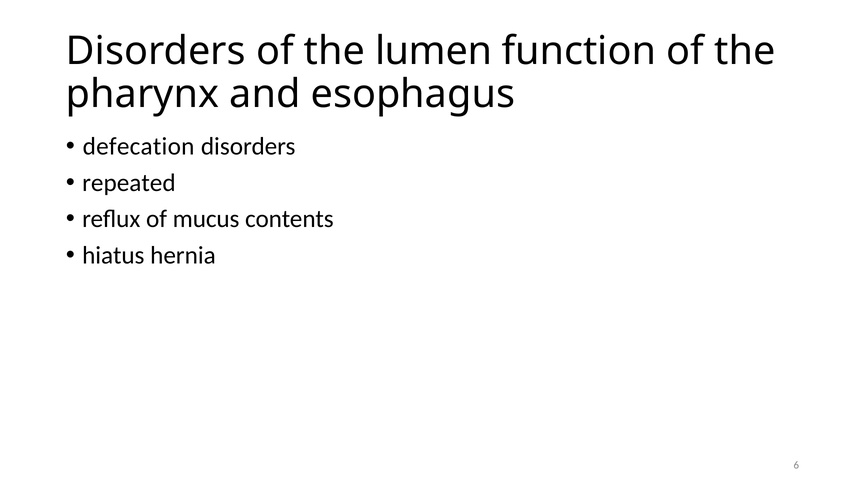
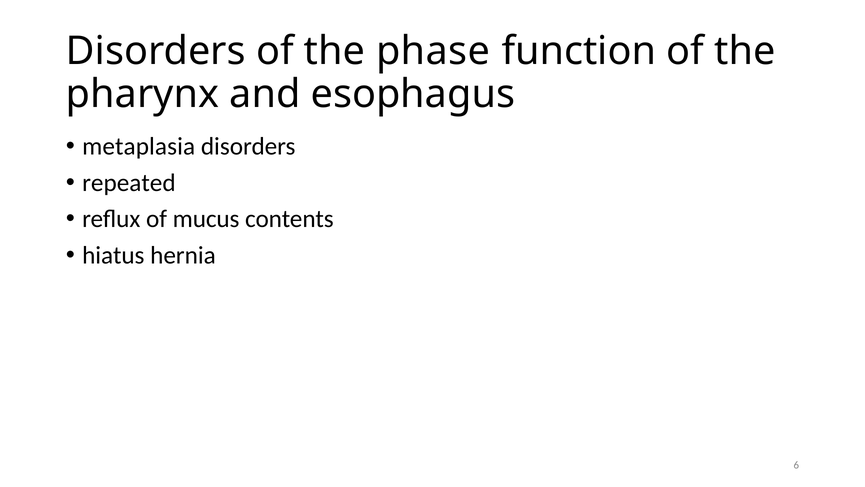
lumen: lumen -> phase (433, 51)
defecation: defecation -> metaplasia (139, 146)
